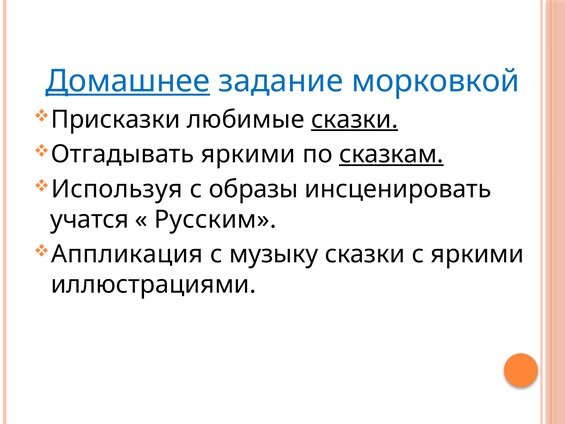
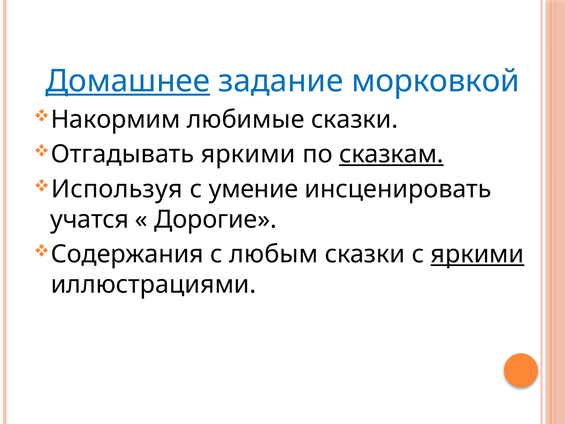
Присказки: Присказки -> Накормим (116, 119)
сказки underline: present -> none (355, 119)
образы: образы -> умение (254, 189)
Русским: Русским -> Дорогие (216, 219)
Аппликация: Аппликация -> Содержания (127, 254)
музыку: музыку -> любым (274, 254)
яркими underline: none -> present (477, 254)
